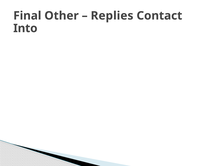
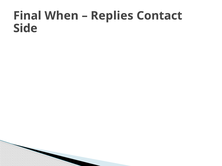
Other: Other -> When (62, 16)
Into: Into -> Side (25, 28)
